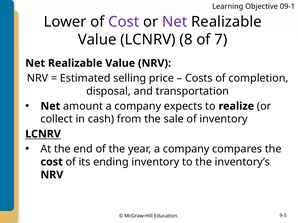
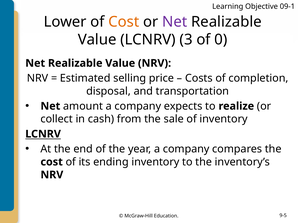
Cost colour: purple -> orange (124, 22)
8: 8 -> 3 (186, 40)
7: 7 -> 0 (221, 40)
